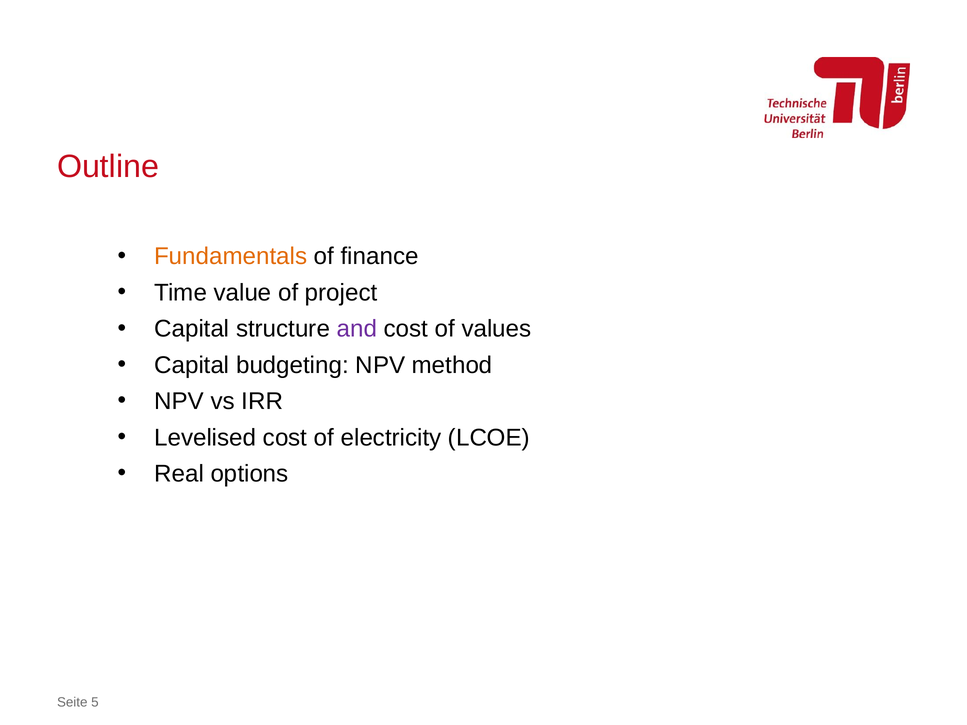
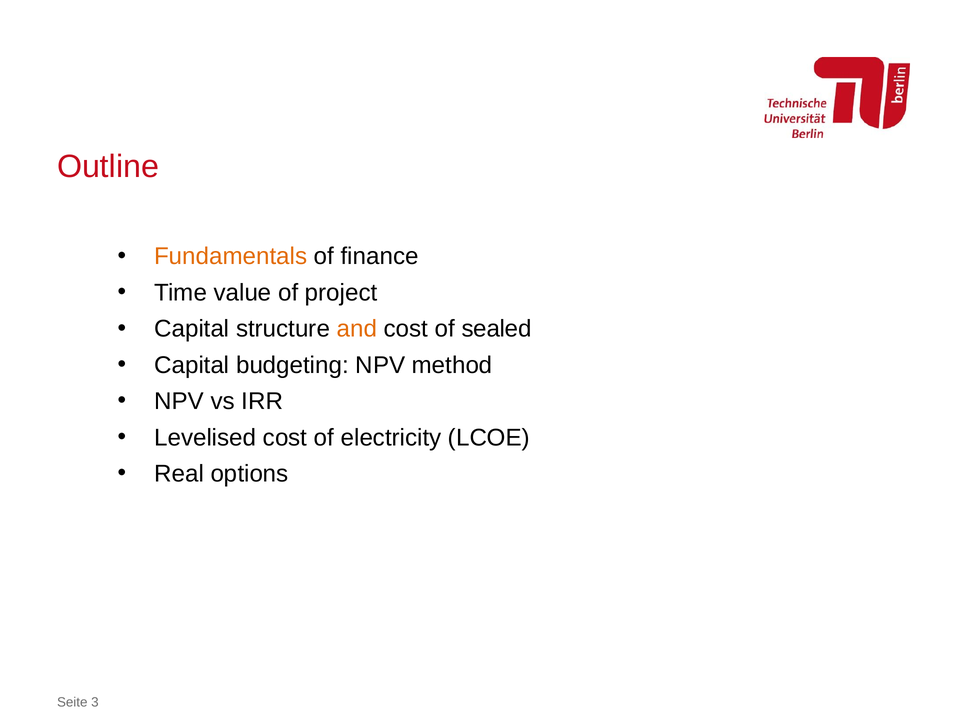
and colour: purple -> orange (357, 329)
values: values -> sealed (497, 329)
5: 5 -> 3 (95, 703)
